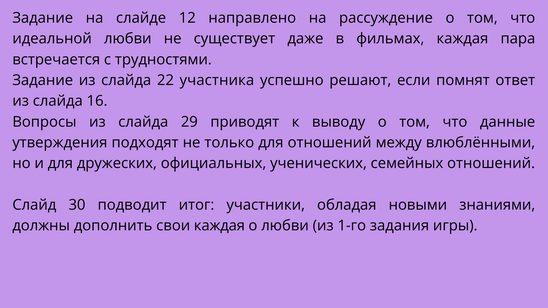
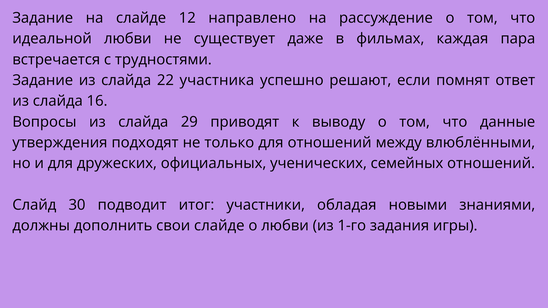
свои каждая: каждая -> слайде (219, 226)
